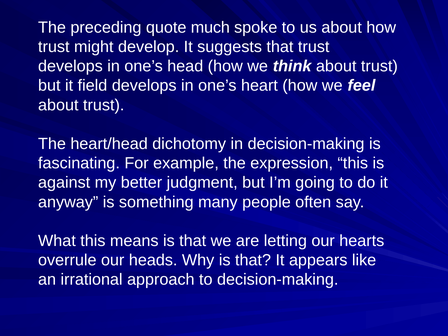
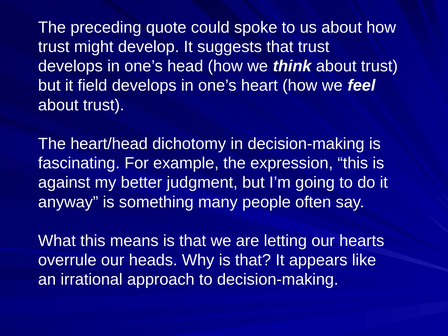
much: much -> could (210, 27)
